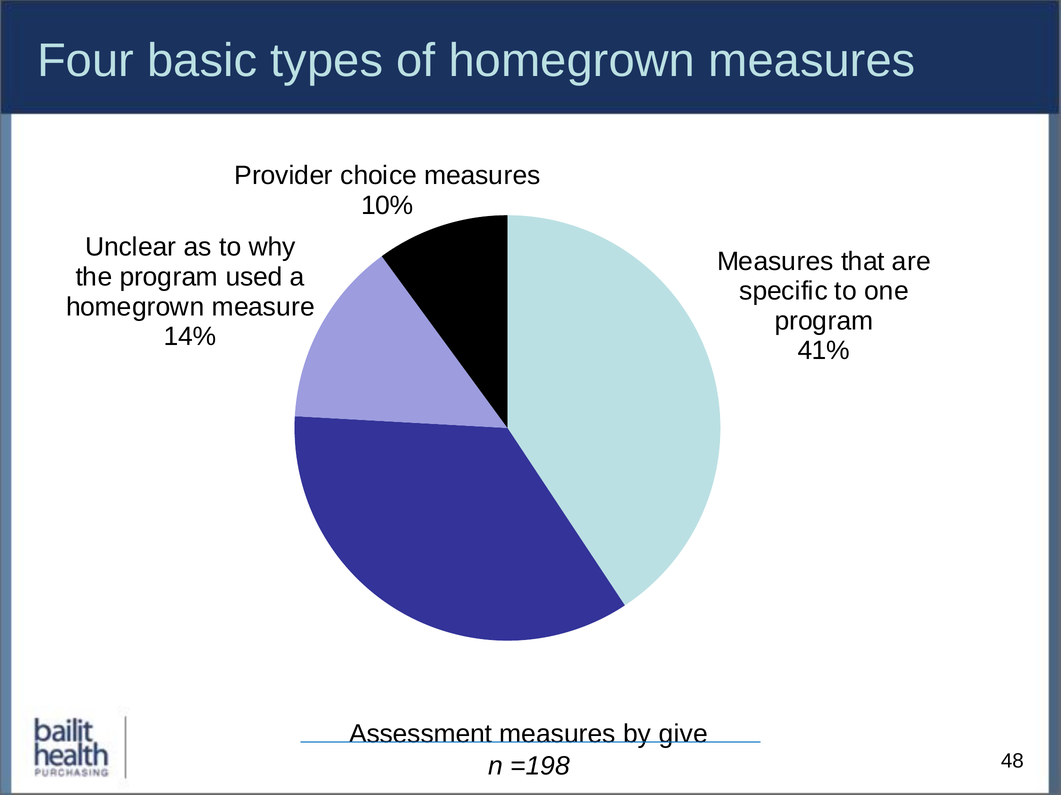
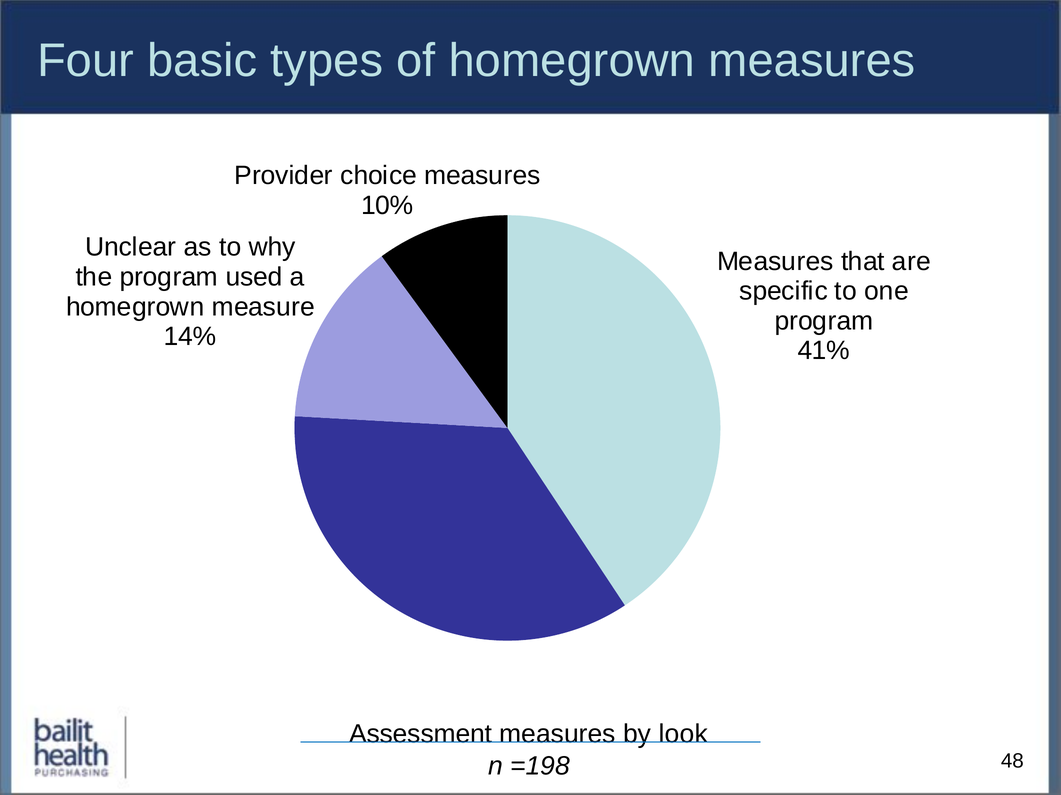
give: give -> look (683, 735)
